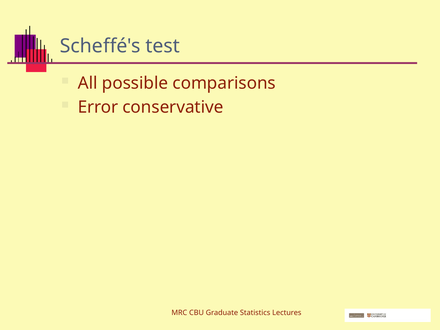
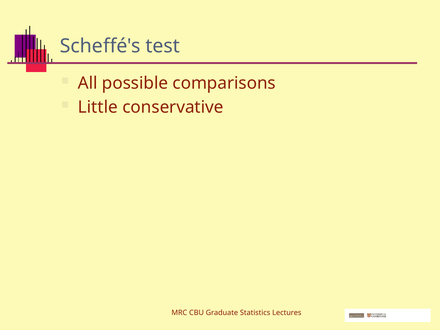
Error: Error -> Little (98, 107)
